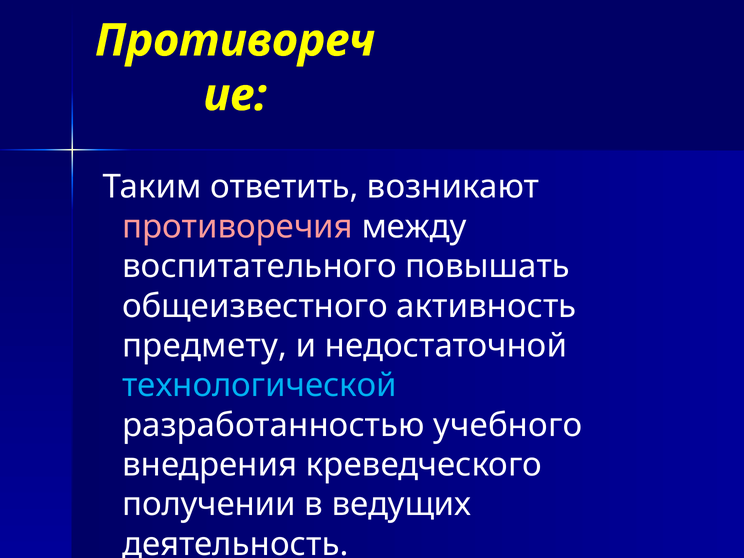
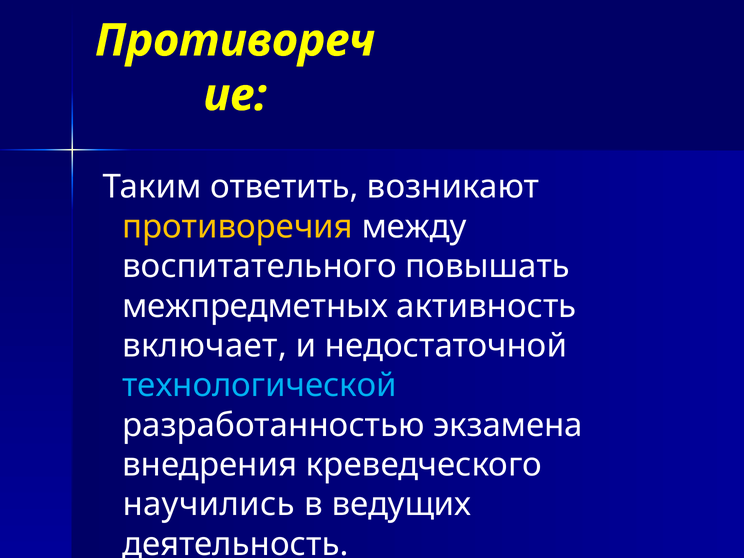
противоречия colour: pink -> yellow (238, 227)
общеизвестного: общеизвестного -> межпредметных (255, 306)
предмету: предмету -> включает (205, 346)
учебного: учебного -> экзамена (508, 425)
получении: получении -> научились (209, 505)
